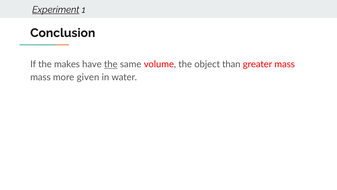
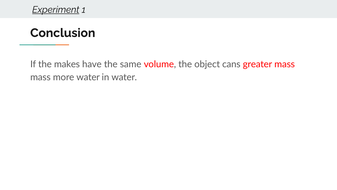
the underline: present -> none (111, 64)
than: than -> cans (231, 64)
more given: given -> water (88, 77)
